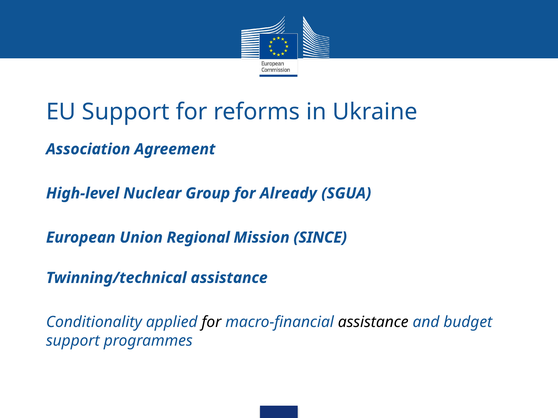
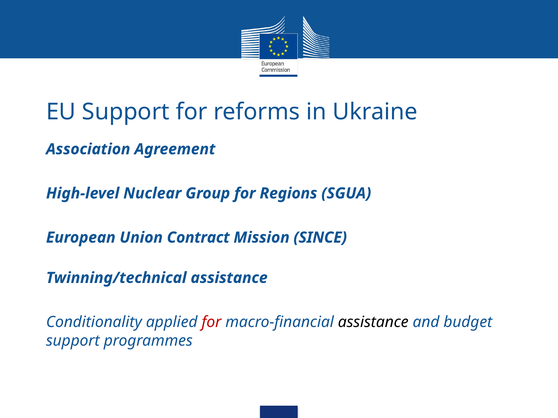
Already: Already -> Regions (288, 194)
Regional: Regional -> Contract (198, 238)
for colour: black -> red (211, 322)
